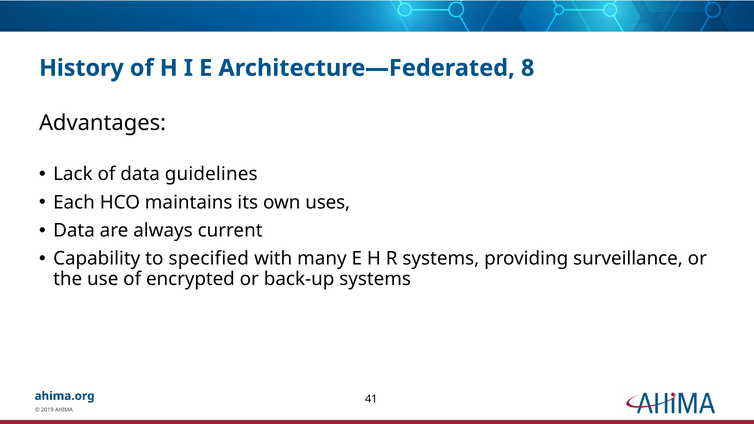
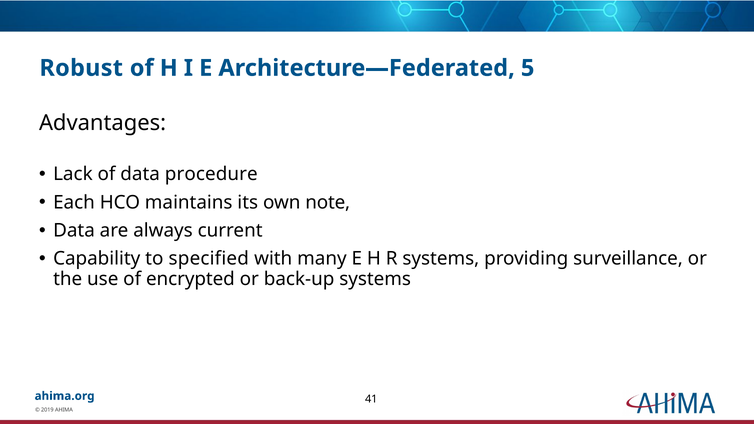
History: History -> Robust (81, 68)
8: 8 -> 5 (528, 68)
guidelines: guidelines -> procedure (211, 174)
uses: uses -> note (328, 202)
